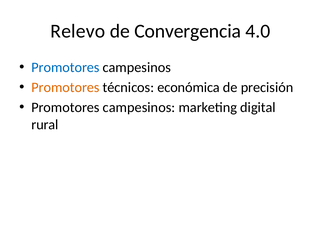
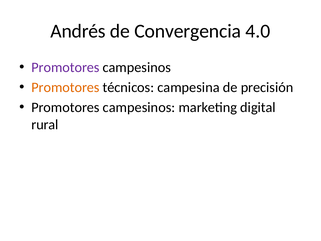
Relevo: Relevo -> Andrés (78, 31)
Promotores colour: blue -> purple (65, 67)
económica: económica -> campesina (189, 87)
